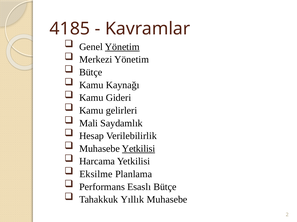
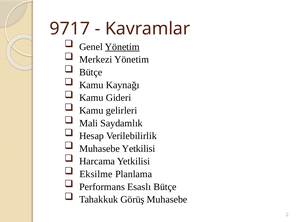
4185: 4185 -> 9717 (70, 29)
Yetkilisi underline: present -> none (139, 149)
Yıllık: Yıllık -> Görüş (132, 200)
